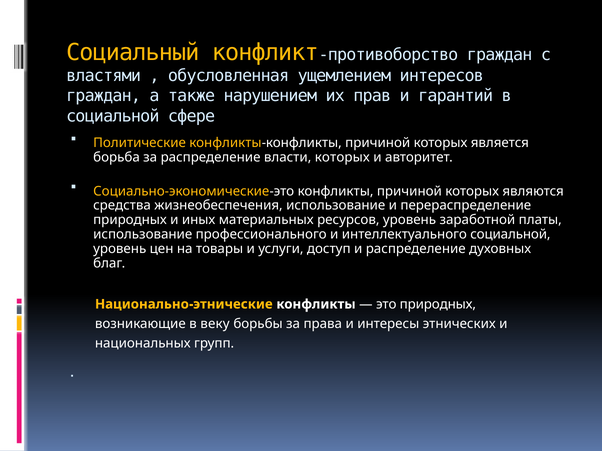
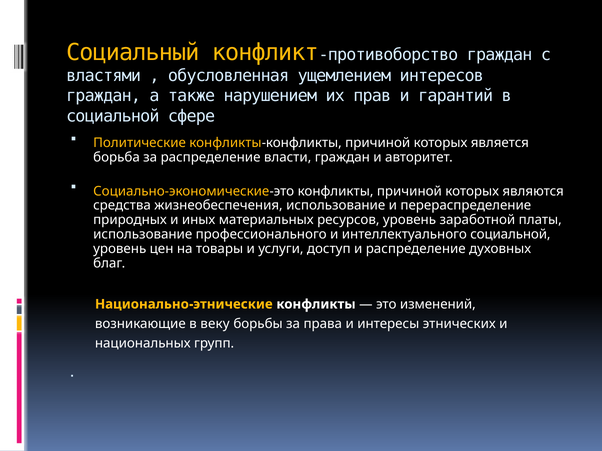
власти которых: которых -> граждан (342, 157)
это природных: природных -> изменений (438, 304)
